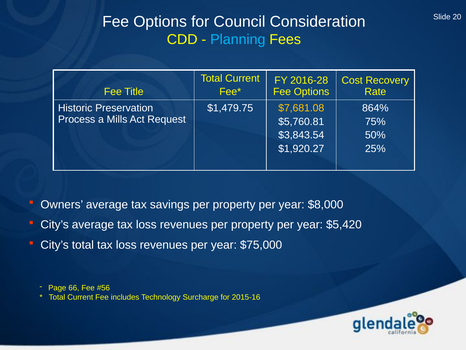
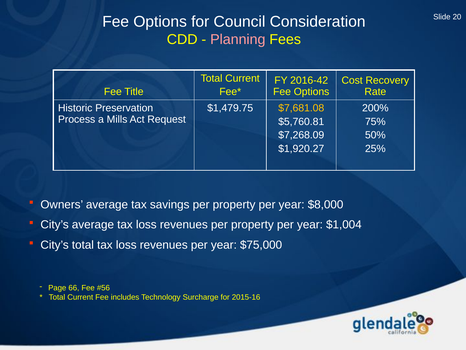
Planning colour: light blue -> pink (238, 39)
2016-28: 2016-28 -> 2016-42 (309, 80)
864%: 864% -> 200% (375, 108)
$3,843.54: $3,843.54 -> $7,268.09 (301, 135)
$5,420: $5,420 -> $1,004 (344, 224)
